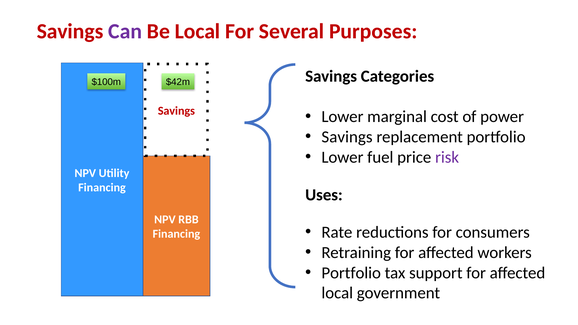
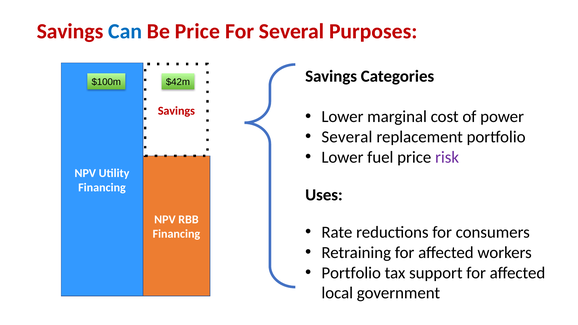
Can colour: purple -> blue (125, 31)
Be Local: Local -> Price (197, 31)
Savings: Savings -> Several (347, 137)
